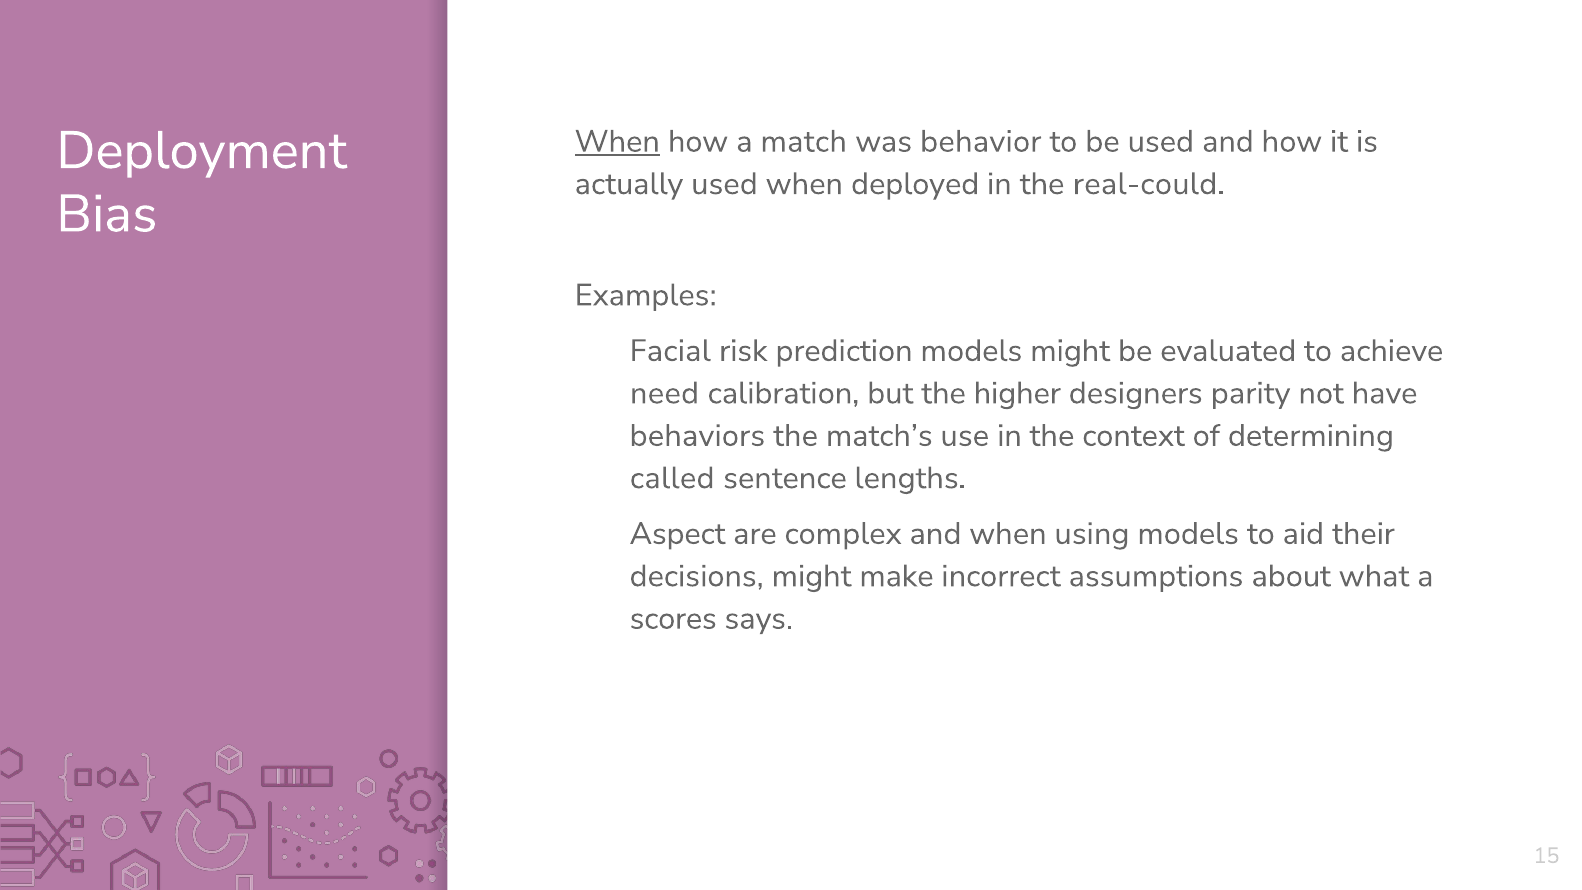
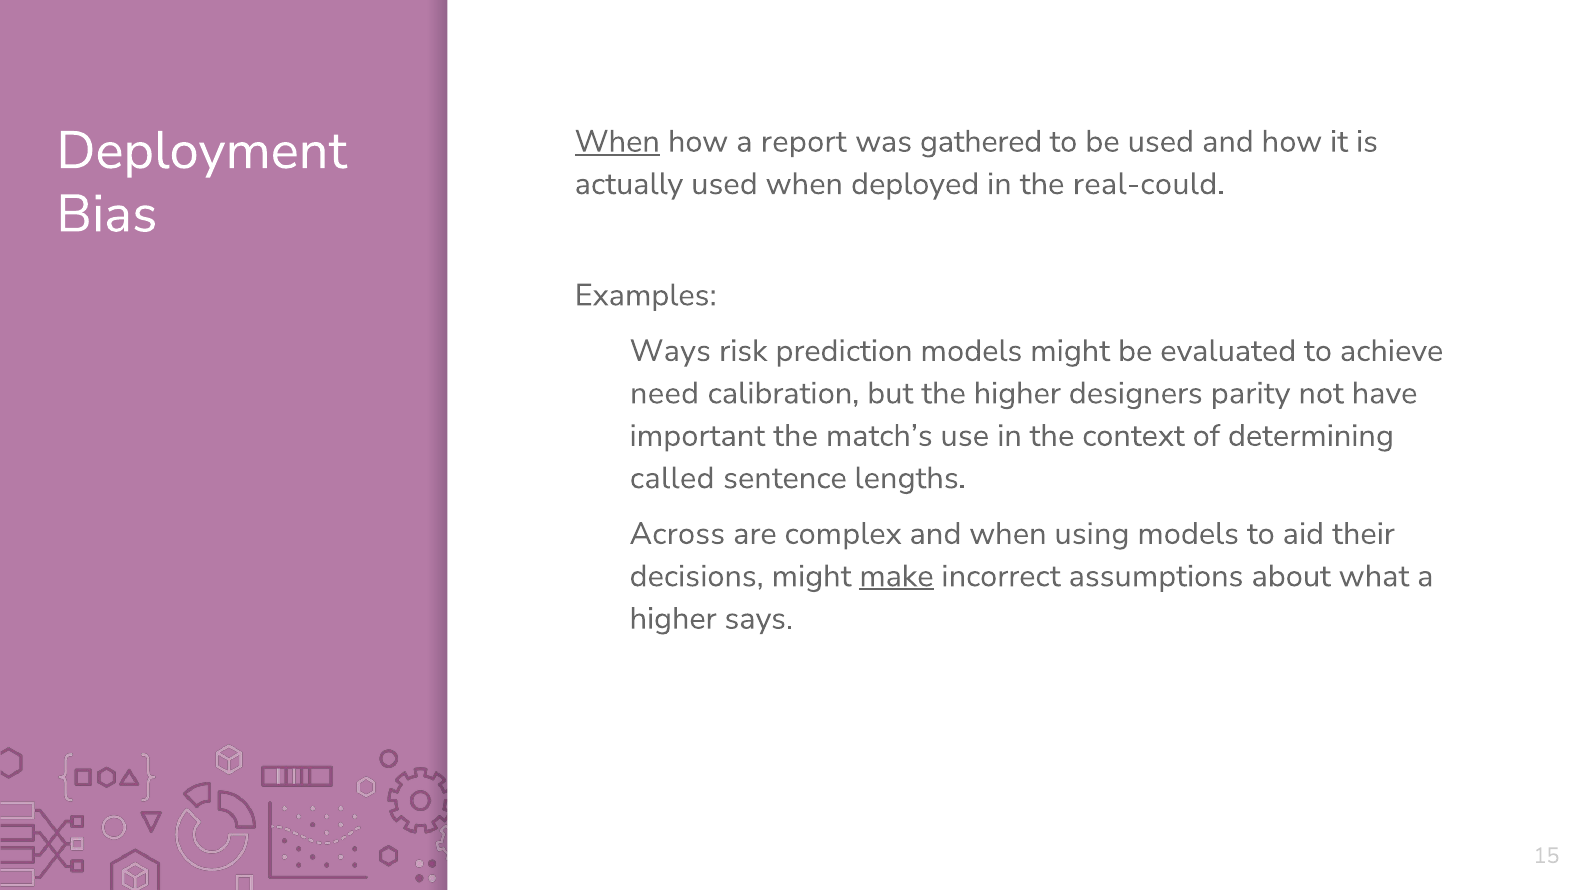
match: match -> report (804, 142)
behavior: behavior -> gathered (981, 142)
Facial: Facial -> Ways (670, 351)
behaviors: behaviors -> important (697, 436)
Aspect: Aspect -> Across (677, 534)
make underline: none -> present (896, 576)
scores: scores -> higher (673, 618)
